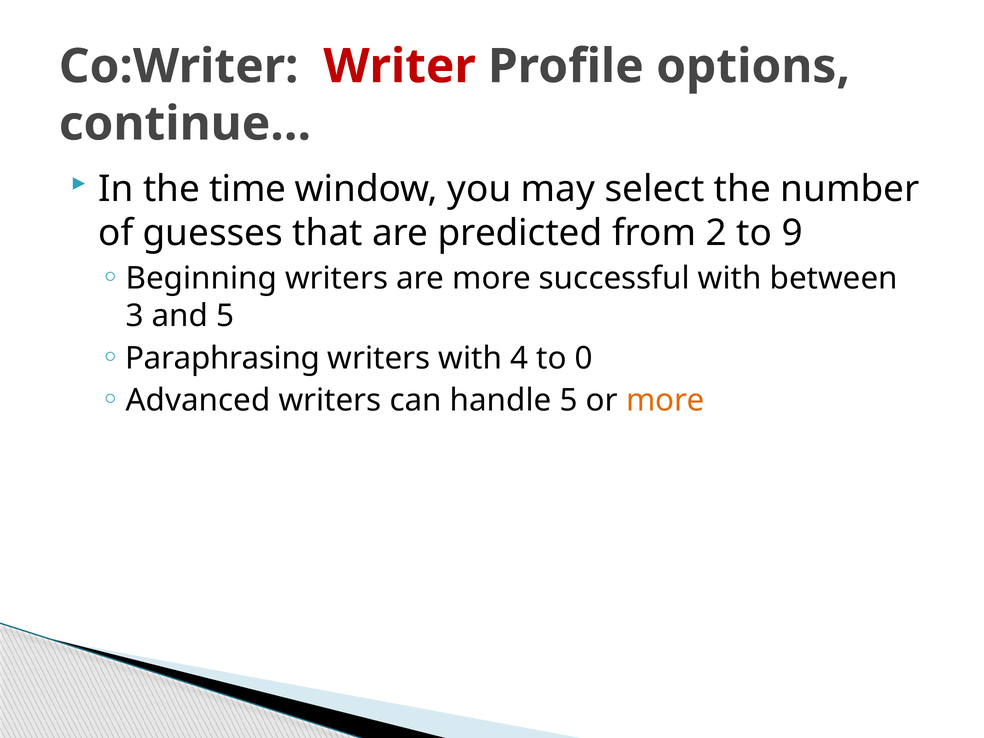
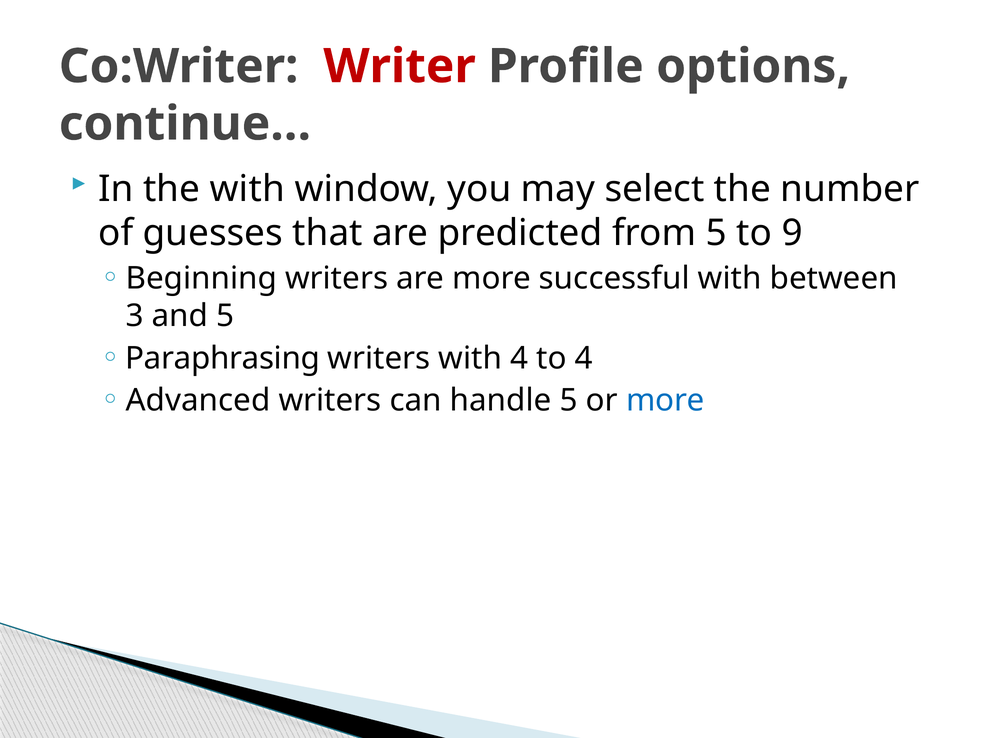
the time: time -> with (247, 189)
from 2: 2 -> 5 (716, 233)
to 0: 0 -> 4 (584, 358)
more colour: orange -> blue (665, 400)
